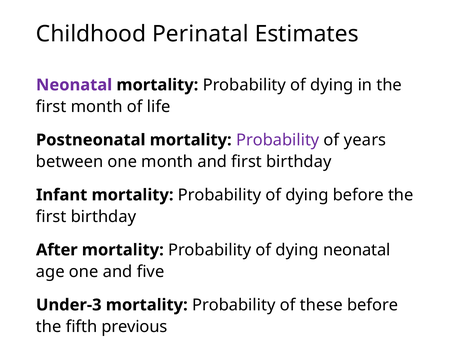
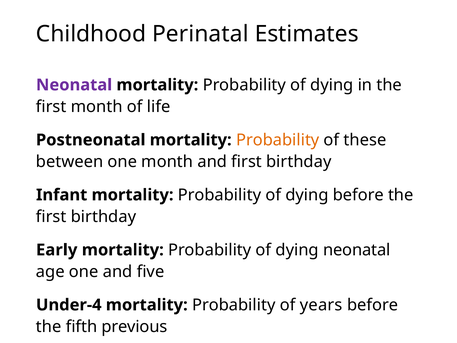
Probability colour: purple -> orange (278, 140)
years: years -> these (365, 140)
After: After -> Early (57, 250)
Under-3: Under-3 -> Under-4 (69, 305)
these: these -> years (321, 305)
